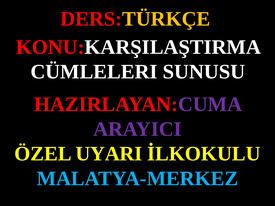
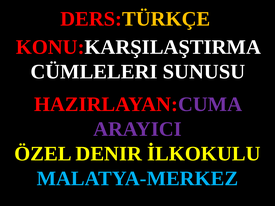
UYARI: UYARI -> DENIR (109, 154)
